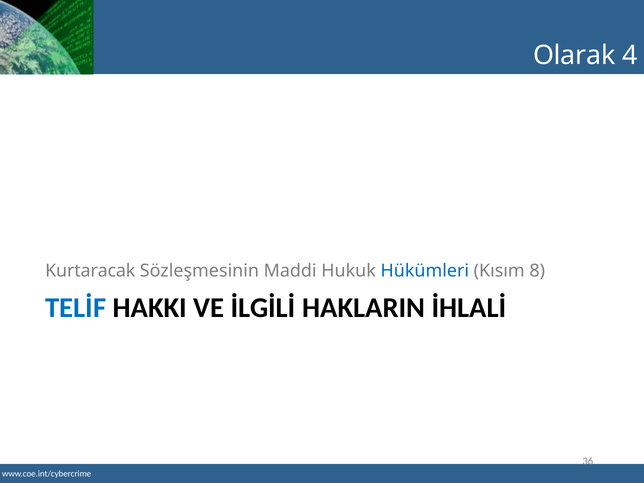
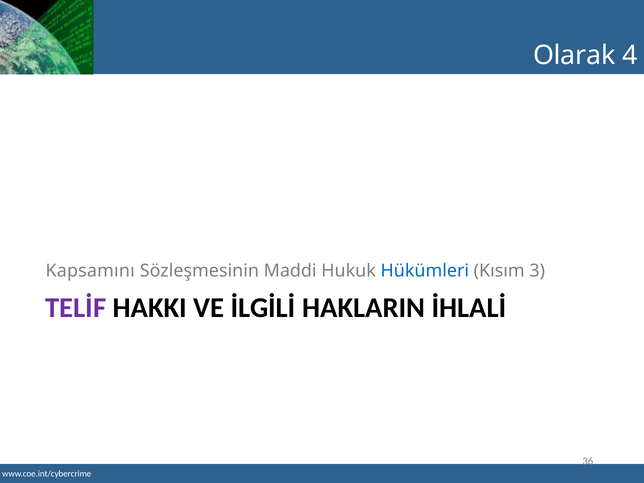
Kurtaracak: Kurtaracak -> Kapsamını (90, 271)
8: 8 -> 3 (537, 271)
TELİF colour: blue -> purple (76, 308)
